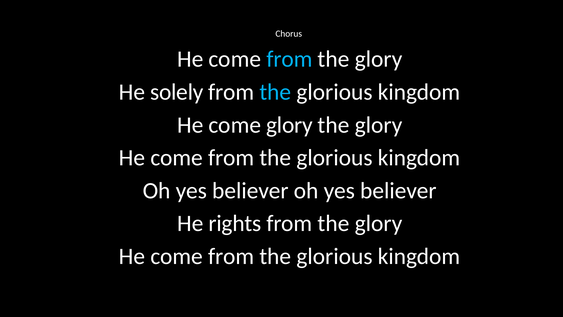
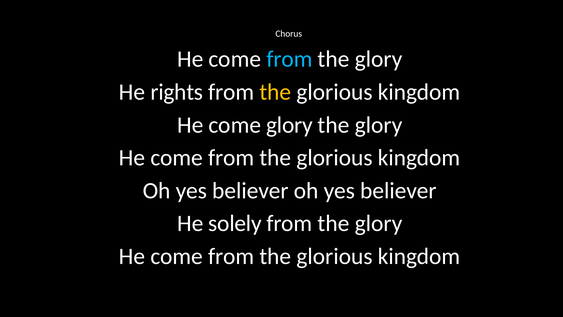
solely: solely -> rights (177, 92)
the colour: light blue -> yellow (275, 92)
rights: rights -> solely (235, 223)
